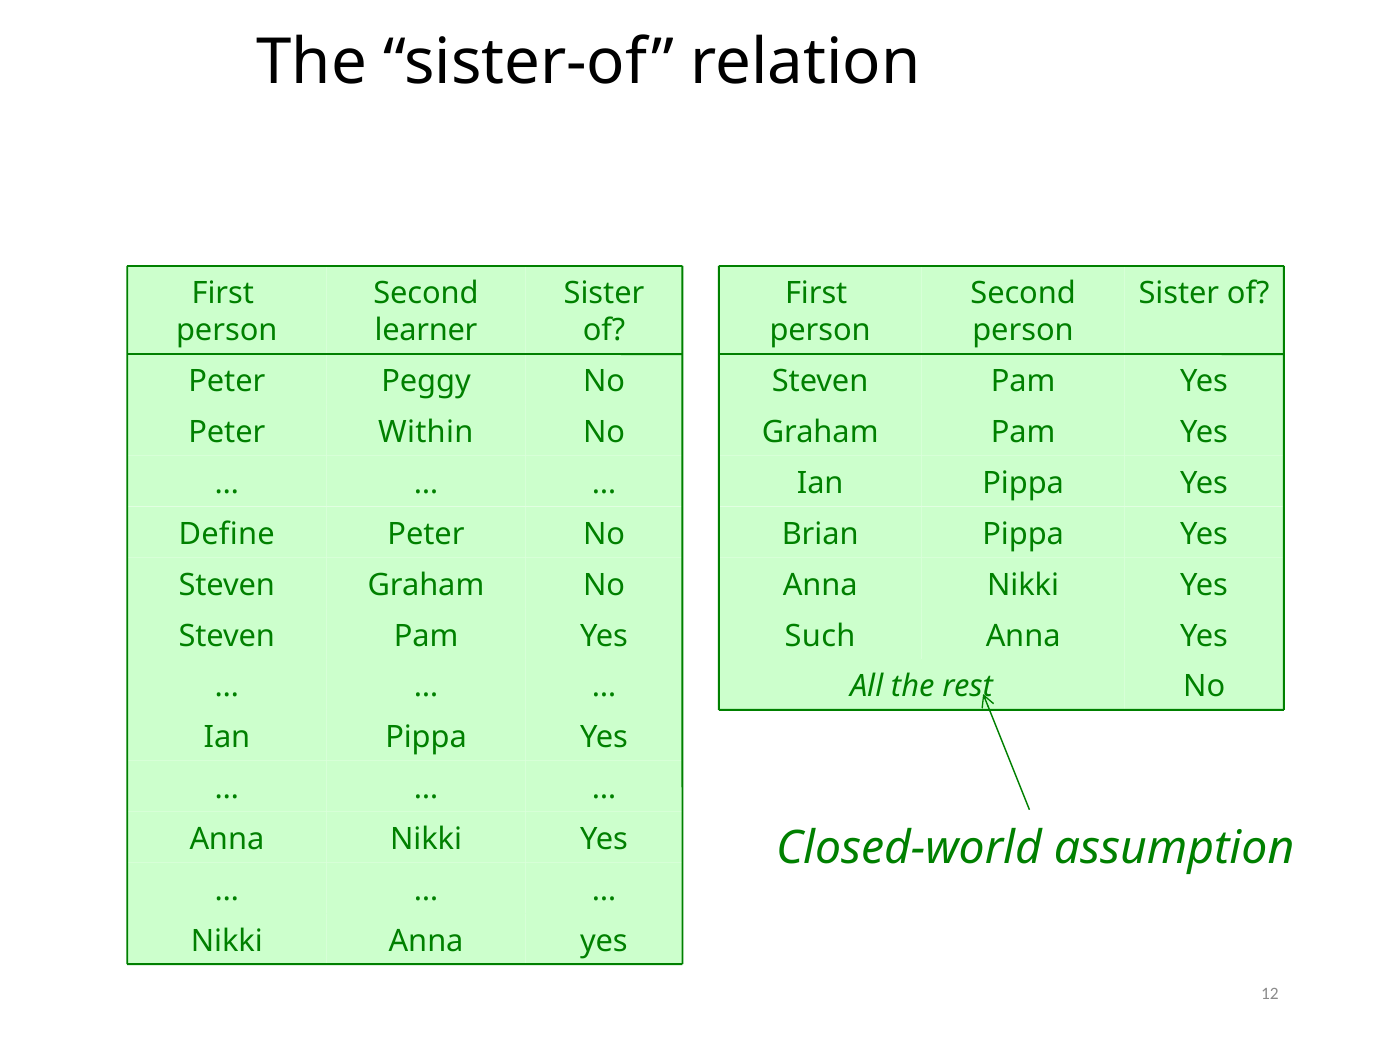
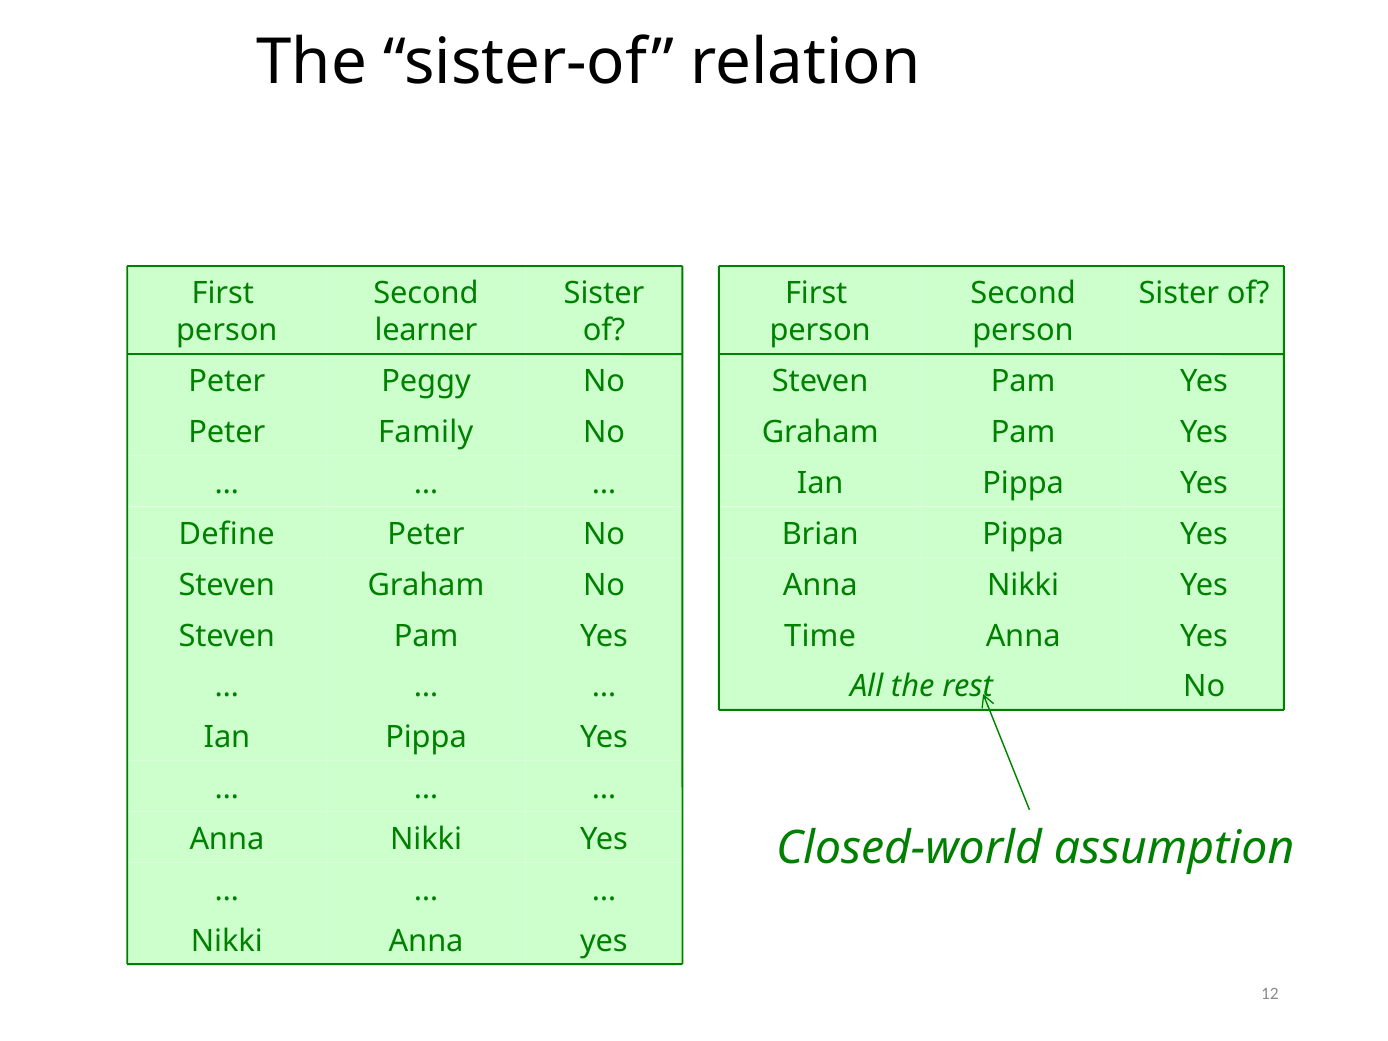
Within: Within -> Family (426, 433)
Such: Such -> Time (820, 636)
